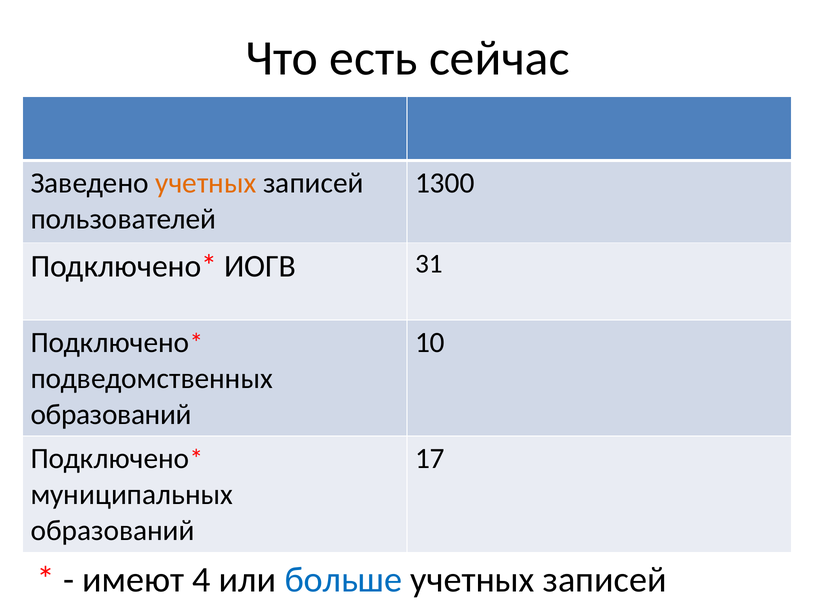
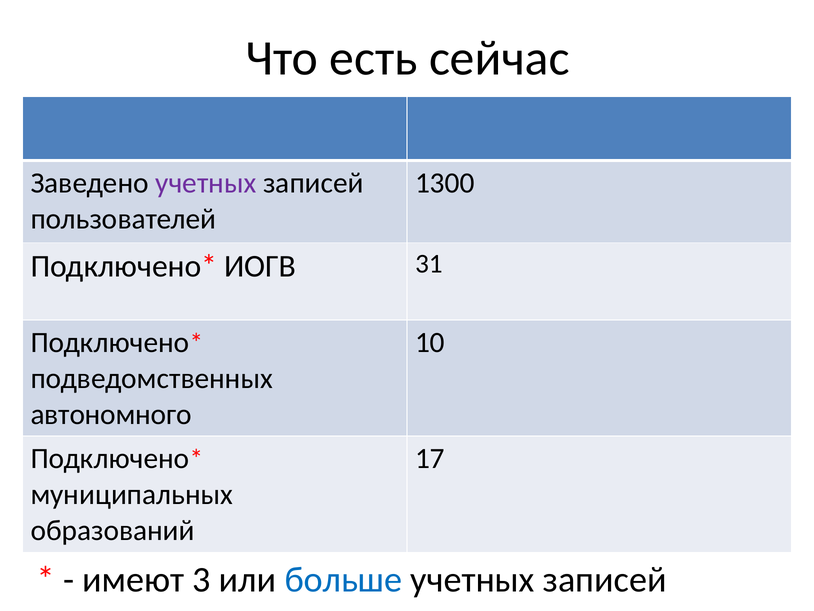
учетных colour: orange -> purple (206, 183)
образований: образований -> автономного (111, 414)
4: 4 -> 3 (201, 579)
